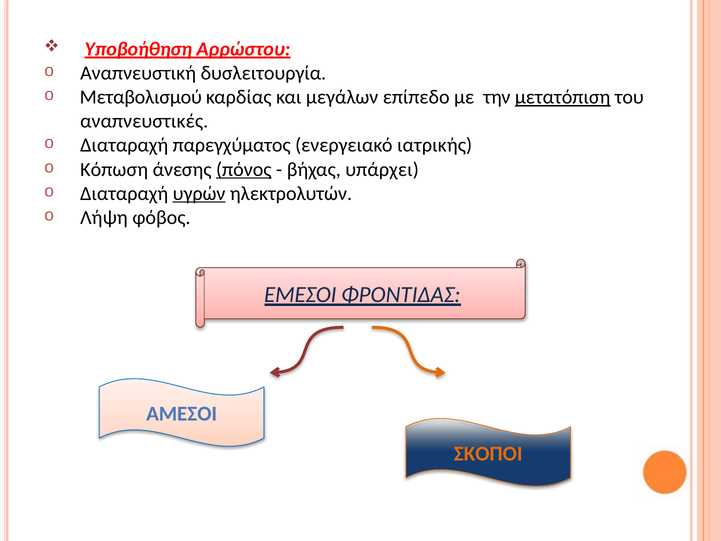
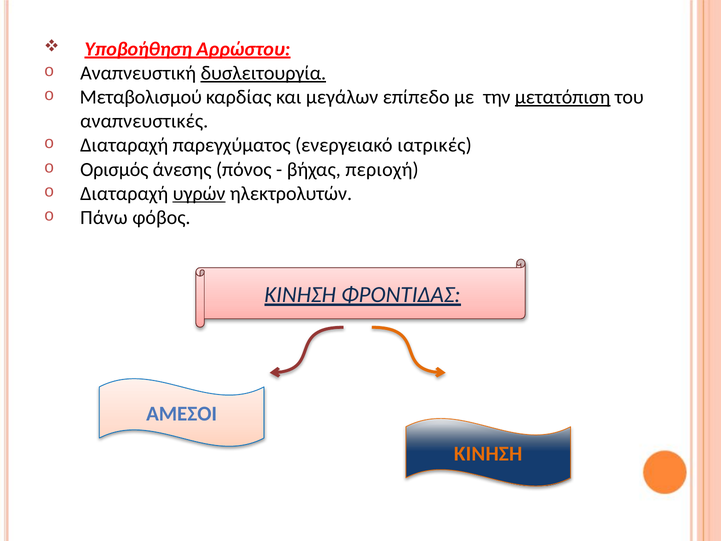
δυσλειτουργία underline: none -> present (263, 73)
ιατρικής: ιατρικής -> ιατρικές (435, 145)
Κόπωση: Κόπωση -> Ορισμός (114, 169)
πόνος underline: present -> none (244, 169)
υπάρχει: υπάρχει -> περιοχή (382, 169)
Λήψη: Λήψη -> Πάνω (104, 217)
ΕΜΕΣΟΙ: ΕΜΕΣΟΙ -> ΚΙΝΗΣΗ (300, 295)
ΣΚΟΠΟΙ: ΣΚΟΠΟΙ -> ΚΙΝΗΣΗ (488, 454)
